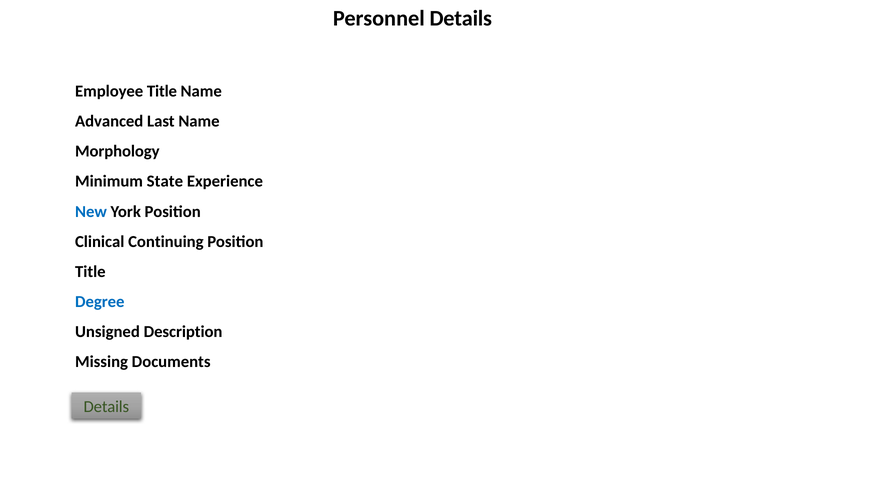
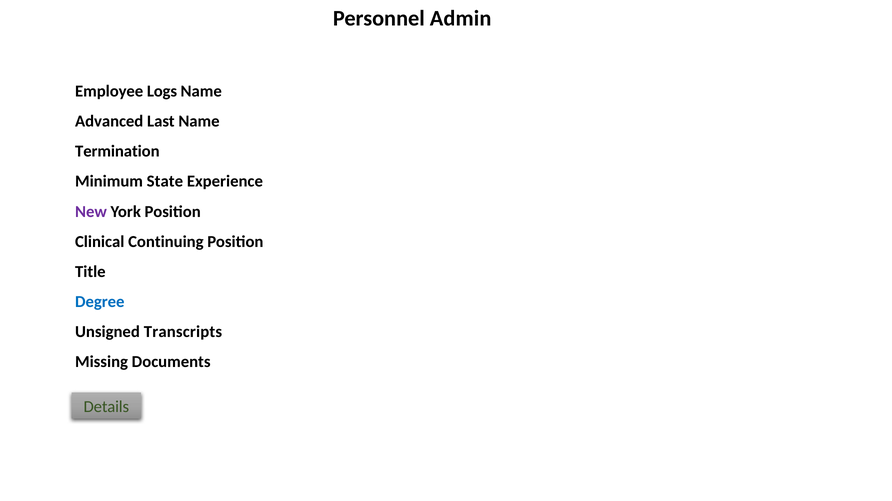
Personnel Details: Details -> Admin (461, 18)
Employee Title: Title -> Logs (162, 91)
Morphology: Morphology -> Termination (117, 152)
New colour: blue -> purple (91, 212)
Description: Description -> Transcripts (183, 332)
